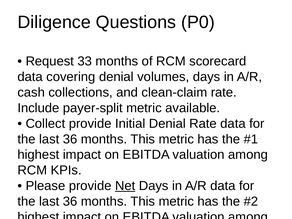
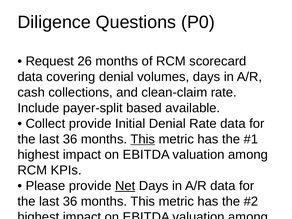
33: 33 -> 26 (85, 61)
payer-split metric: metric -> based (144, 108)
This underline: none -> present (143, 139)
